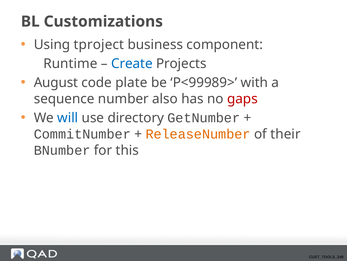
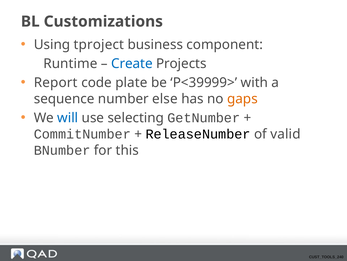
August: August -> Report (56, 82)
P<99989>: P<99989> -> P<39999> (204, 82)
also: also -> else (165, 99)
gaps colour: red -> orange (242, 99)
directory: directory -> selecting (136, 118)
ReleaseNumber colour: orange -> black (198, 134)
their: their -> valid (285, 134)
